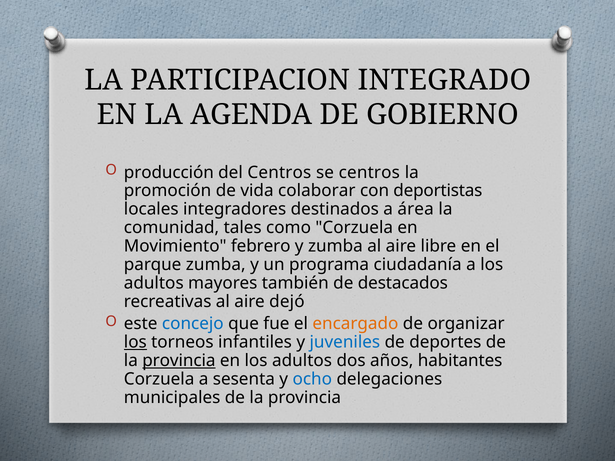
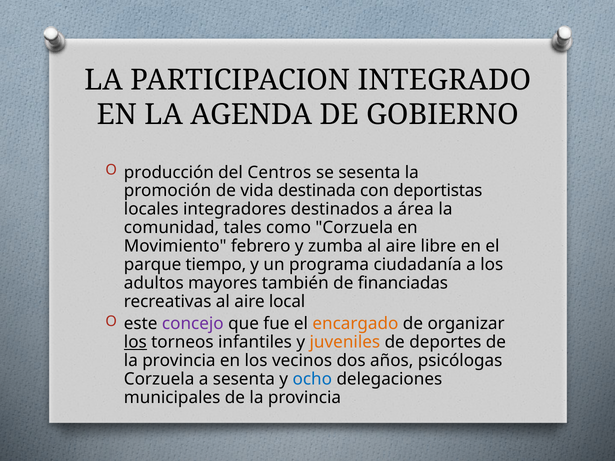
se centros: centros -> sesenta (369, 173)
colaborar: colaborar -> destinada (317, 191)
parque zumba: zumba -> tiempo (216, 265)
destacados: destacados -> financiadas (403, 283)
dejó: dejó -> local (287, 302)
concejo colour: blue -> purple (193, 324)
juveniles colour: blue -> orange (345, 342)
provincia underline: present -> none (179, 361)
en los adultos: adultos -> vecinos (302, 361)
habitantes: habitantes -> psicólogas (460, 361)
